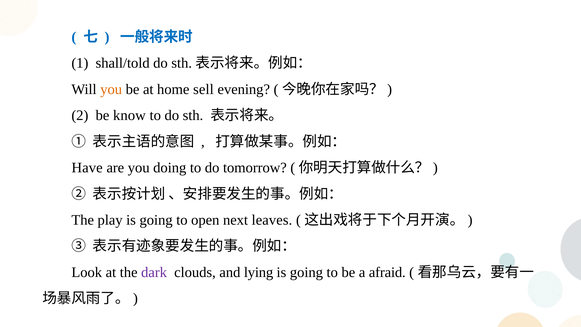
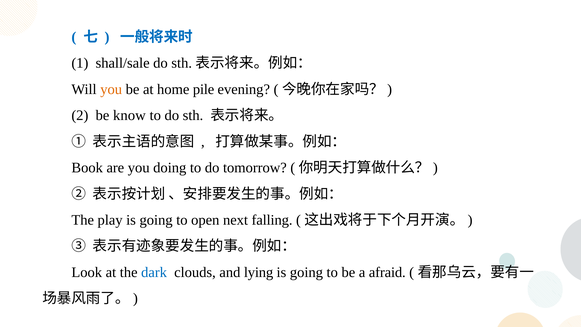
shall/told: shall/told -> shall/sale (123, 63)
sell: sell -> pile (204, 89)
Have: Have -> Book (87, 168)
leaves: leaves -> falling (272, 220)
dark colour: purple -> blue (154, 272)
